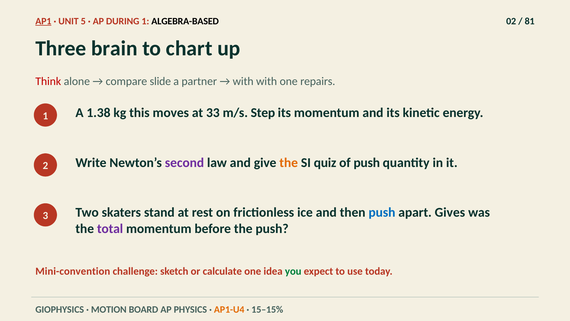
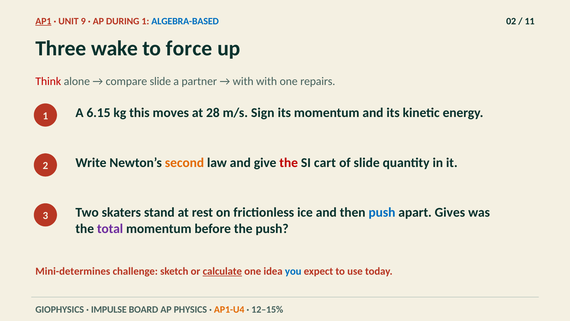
5: 5 -> 9 (83, 21)
ALGEBRA-BASED colour: black -> blue (185, 21)
81: 81 -> 11 (530, 21)
brain: brain -> wake (114, 48)
chart: chart -> force (189, 48)
1.38: 1.38 -> 6.15 (98, 113)
33: 33 -> 28 (213, 113)
Step: Step -> Sign (263, 113)
second colour: purple -> orange (184, 162)
the colour: orange -> red (289, 162)
quiz: quiz -> cart (325, 162)
of push: push -> slide (367, 162)
Mini-convention: Mini-convention -> Mini-determines (73, 271)
calculate underline: none -> present (222, 271)
you colour: green -> blue (293, 271)
MOTION: MOTION -> IMPULSE (109, 309)
15–15%: 15–15% -> 12–15% (267, 309)
